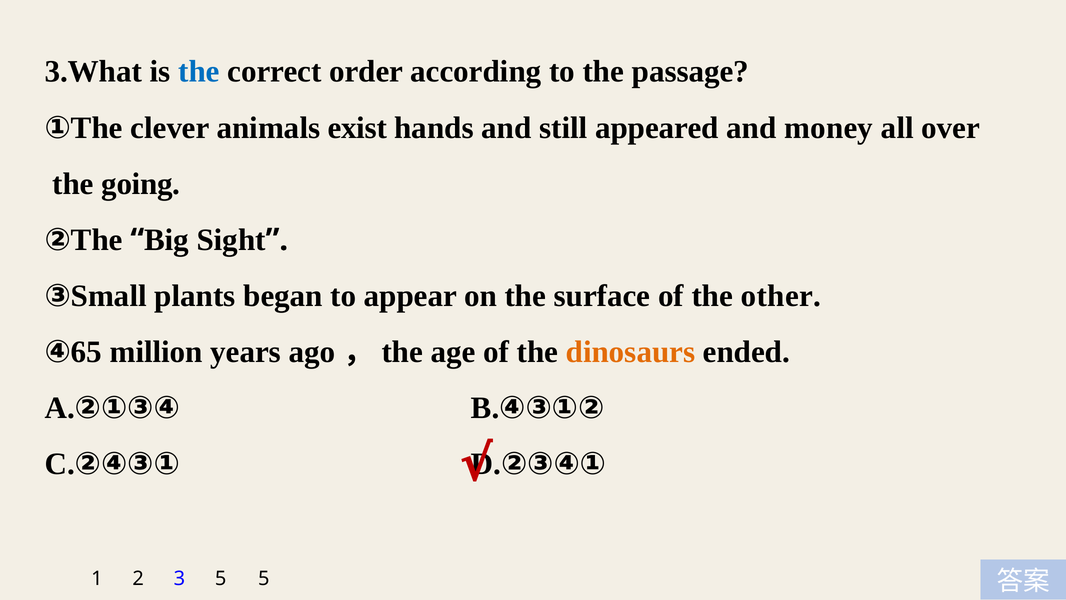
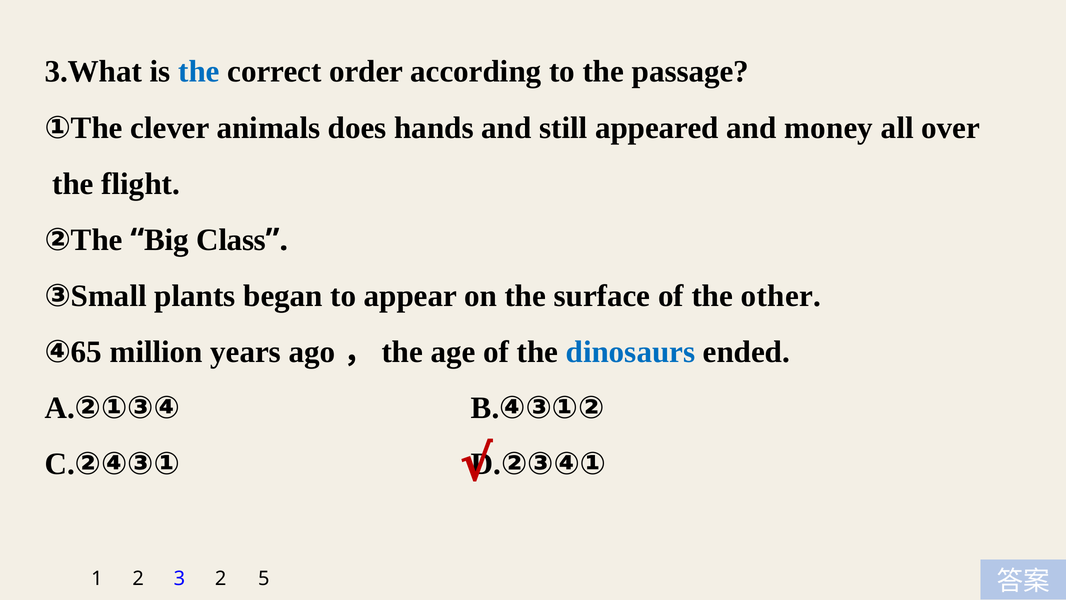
exist: exist -> does (357, 128)
going: going -> flight (141, 184)
Sight: Sight -> Class (231, 240)
dinosaurs colour: orange -> blue (631, 352)
3 5: 5 -> 2 (221, 578)
